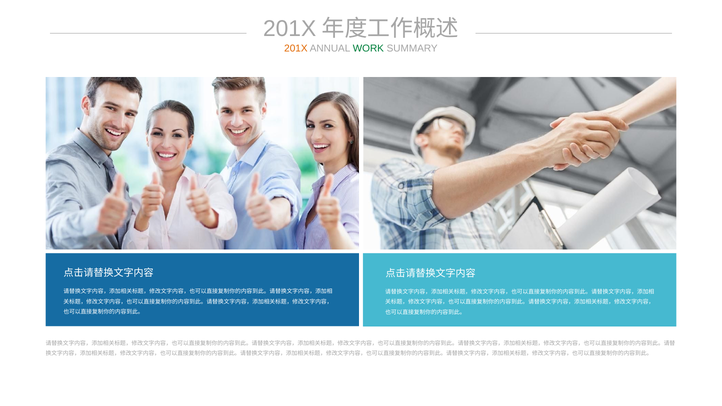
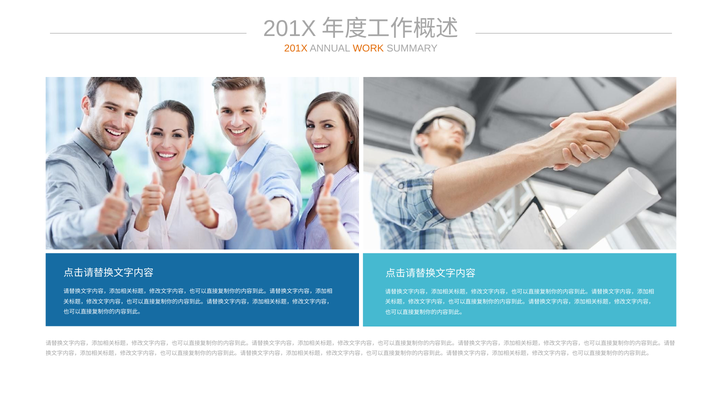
WORK colour: green -> orange (368, 48)
